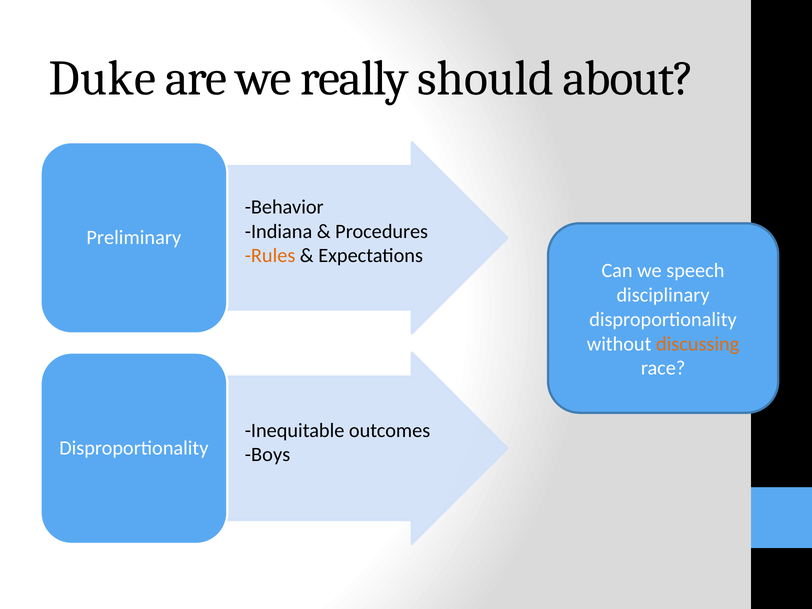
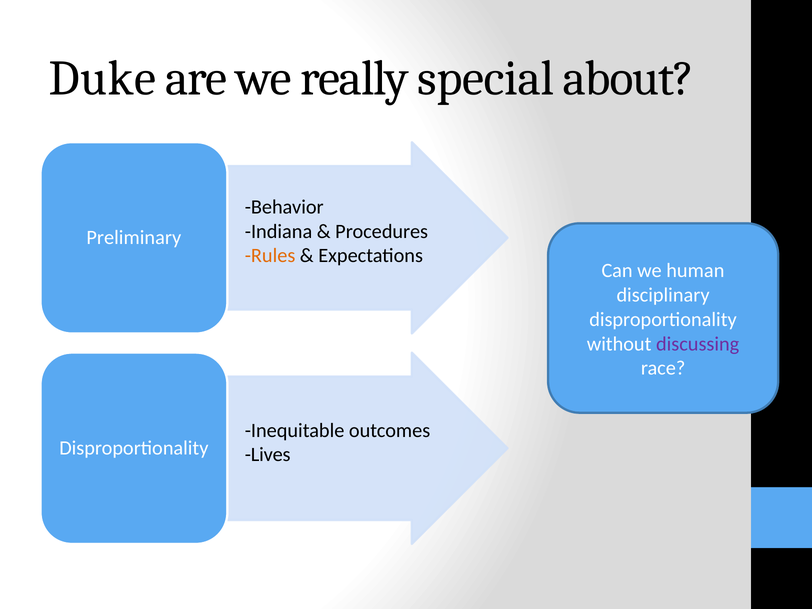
should: should -> special (486, 79)
speech: speech -> human (695, 271)
discussing colour: orange -> purple (698, 344)
Boys: Boys -> Lives (268, 455)
